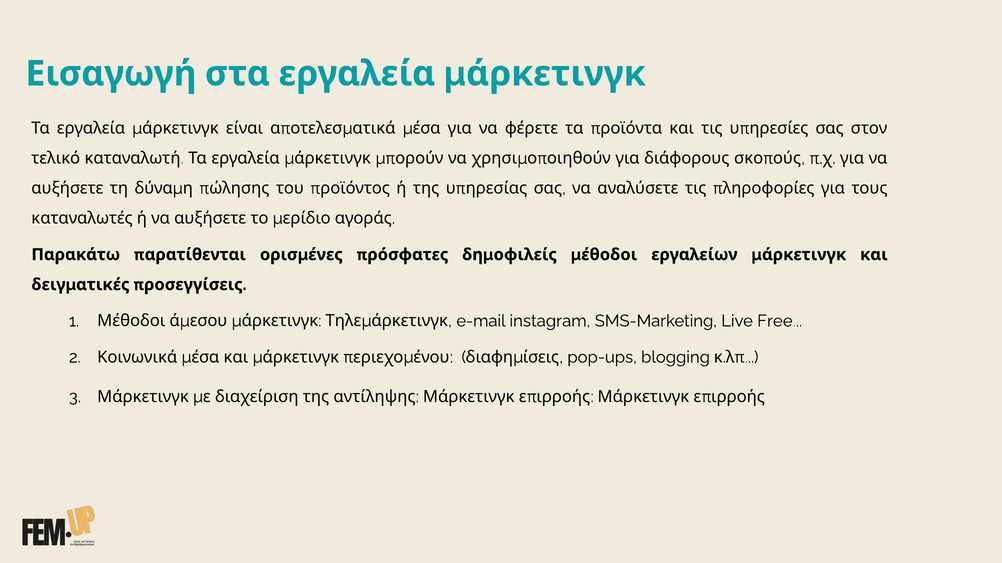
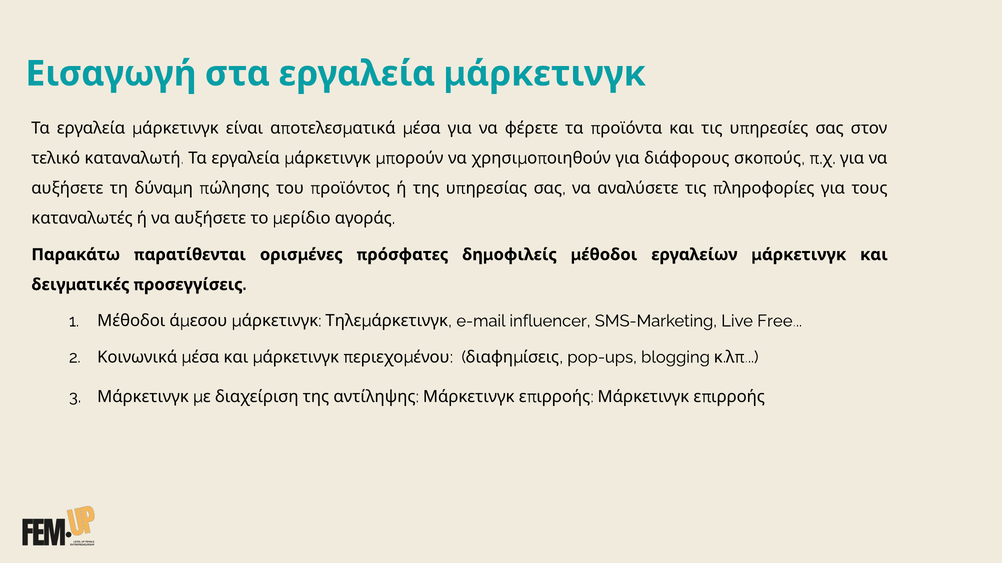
instagram: instagram -> influencer (550, 321)
